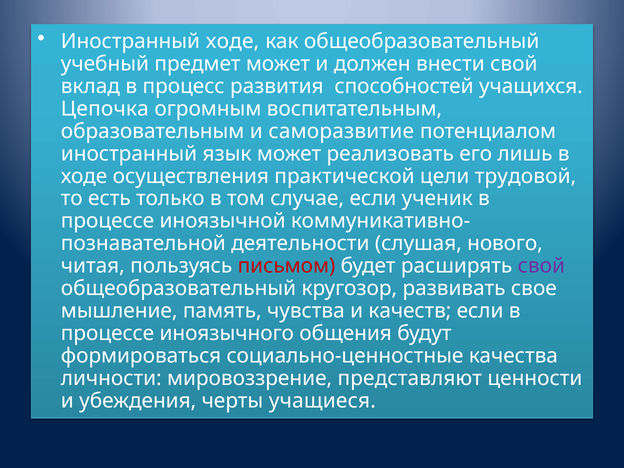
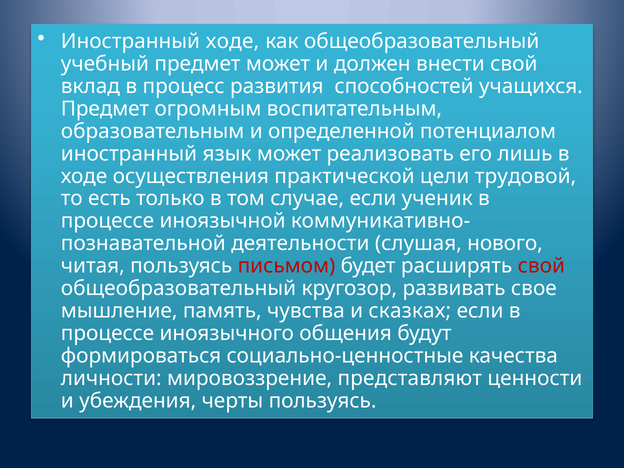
Цепочка: Цепочка -> Предмет (105, 109)
саморазвитие: саморазвитие -> определенной (341, 131)
свой colour: purple -> red (541, 266)
качеств: качеств -> сказках (410, 311)
черты учащиеся: учащиеся -> пользуясь (323, 401)
